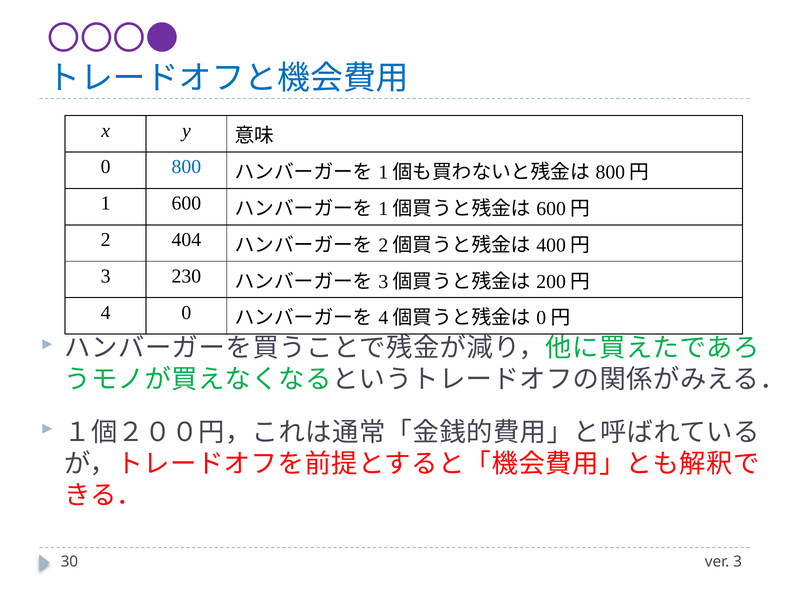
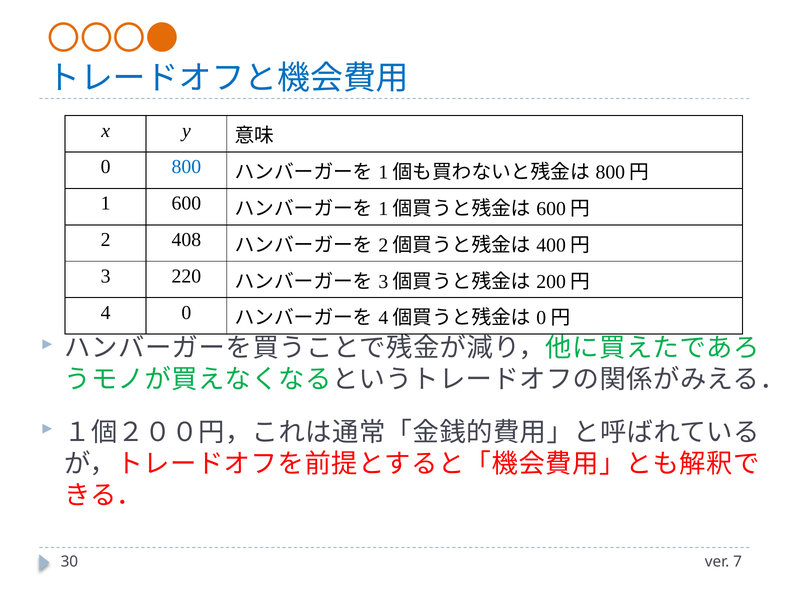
〇〇〇● colour: purple -> orange (113, 39)
404: 404 -> 408 (186, 240)
230: 230 -> 220 (186, 277)
ver 3: 3 -> 7 (738, 563)
